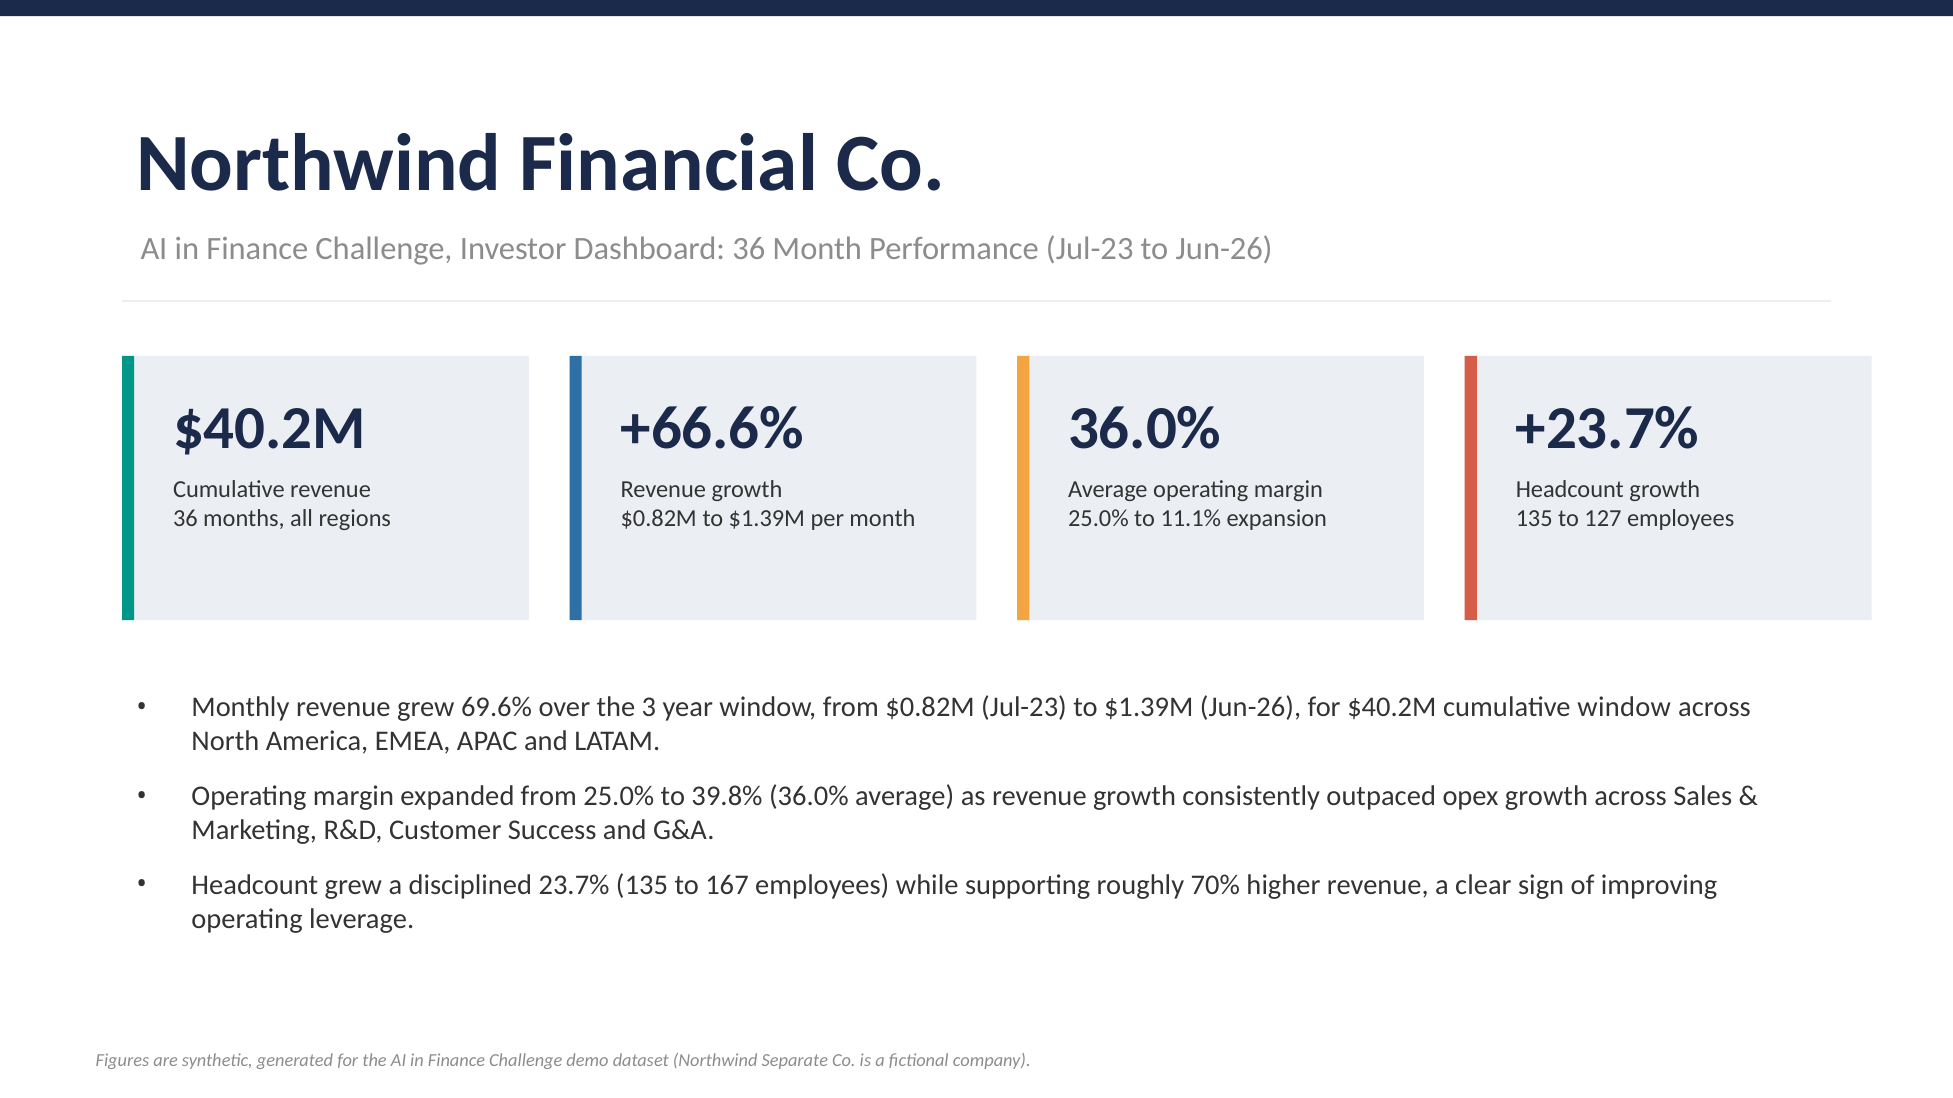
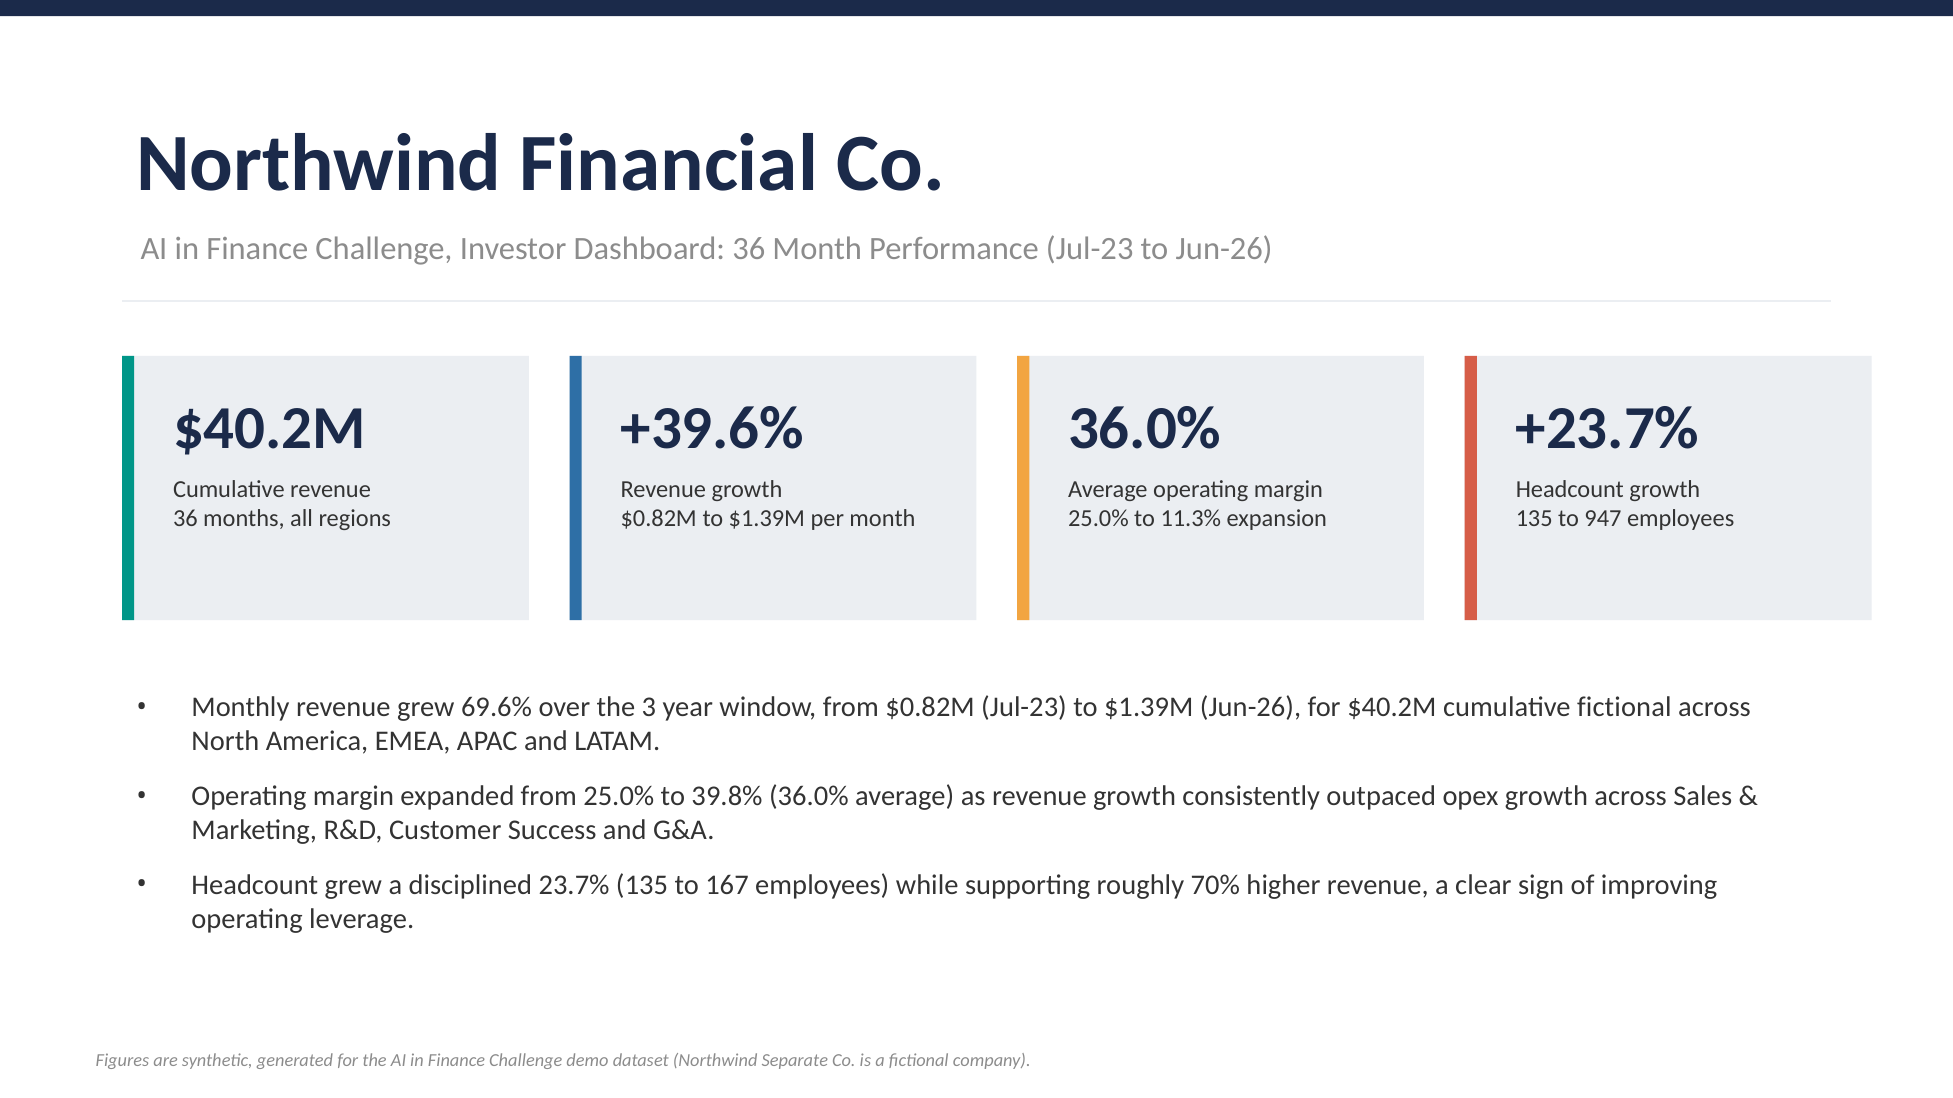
+66.6%: +66.6% -> +39.6% (712, 428)
11.1%: 11.1% -> 11.3% (1191, 519)
127: 127 -> 947 (1603, 519)
cumulative window: window -> fictional (1624, 708)
